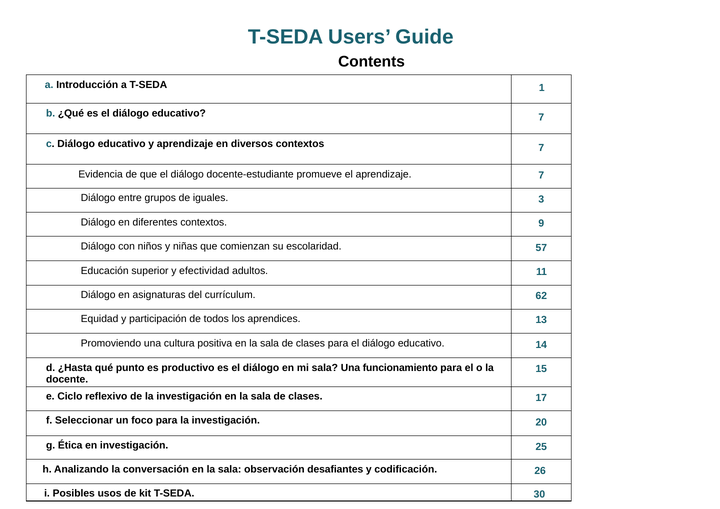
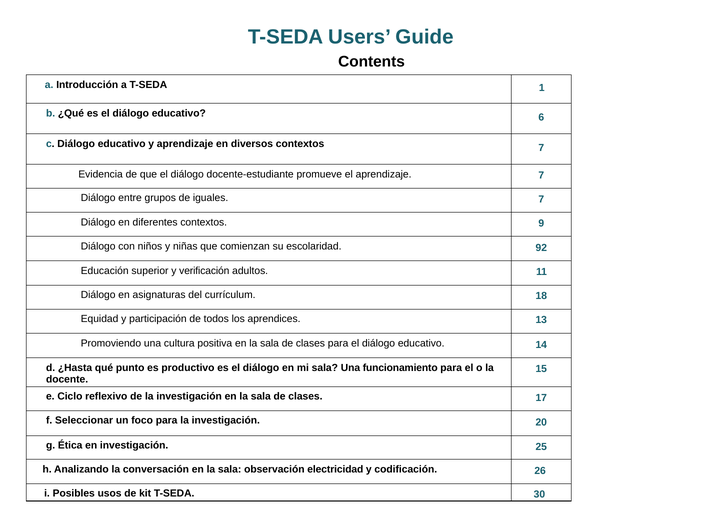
educativo 7: 7 -> 6 (541, 118)
iguales 3: 3 -> 7 (541, 199)
57: 57 -> 92 (541, 248)
efectividad: efectividad -> verificación (204, 271)
62: 62 -> 18 (541, 296)
desafiantes: desafiantes -> electricidad (335, 470)
